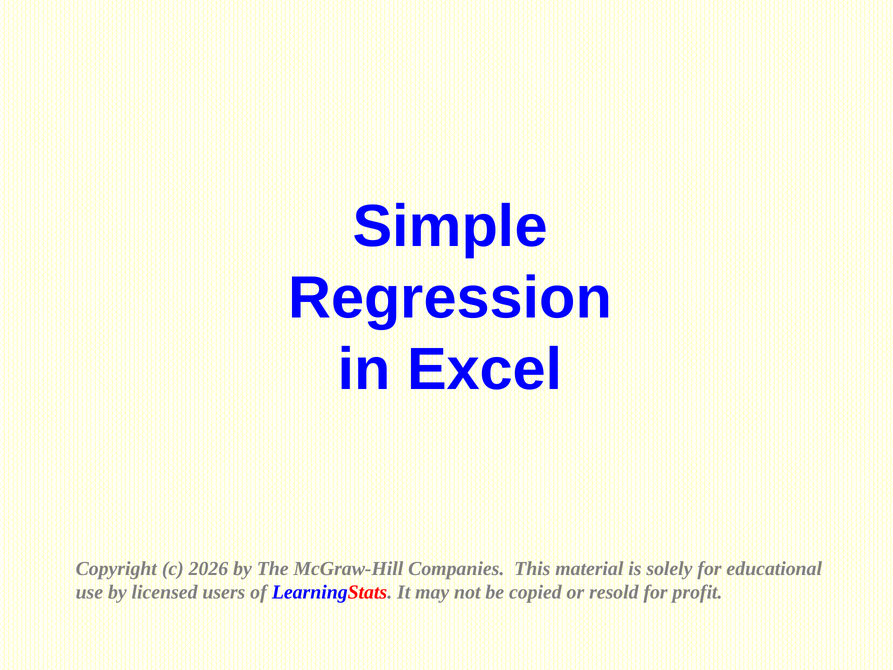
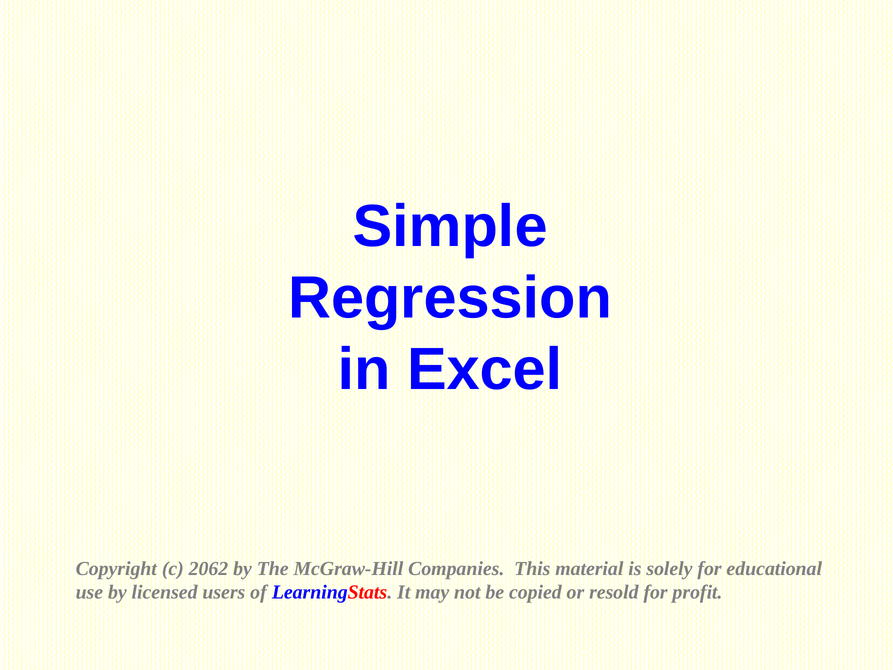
2026: 2026 -> 2062 (208, 568)
